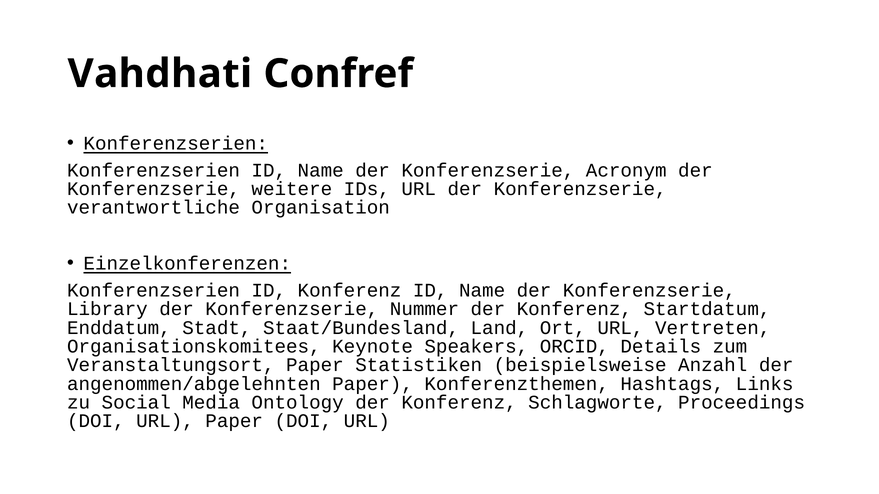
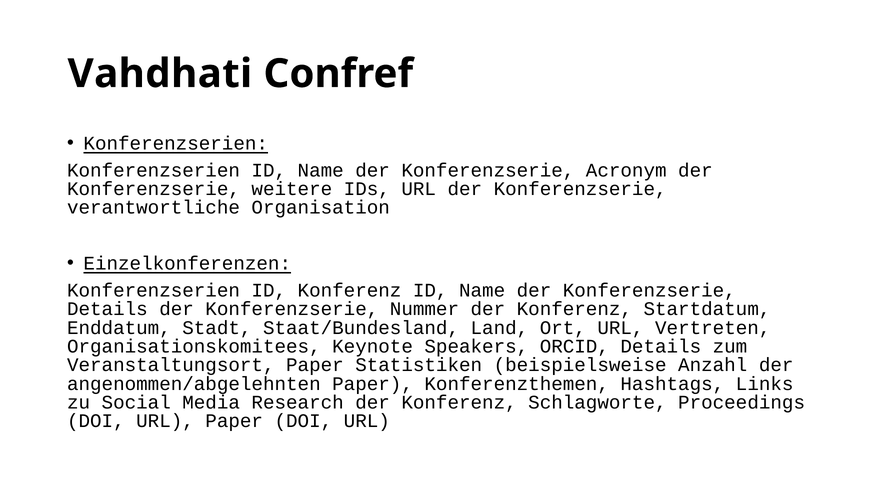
Library: Library -> Details (107, 309)
Ontology: Ontology -> Research (298, 403)
